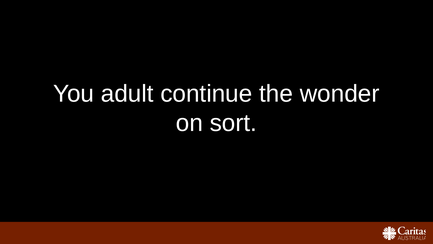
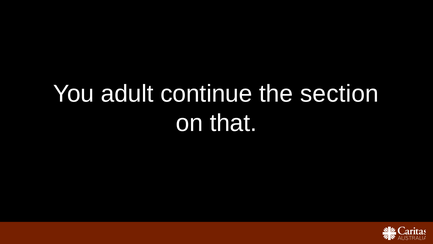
wonder: wonder -> section (339, 94)
sort: sort -> that (233, 123)
